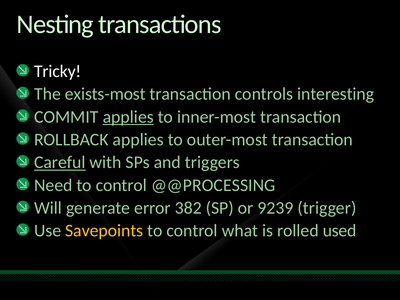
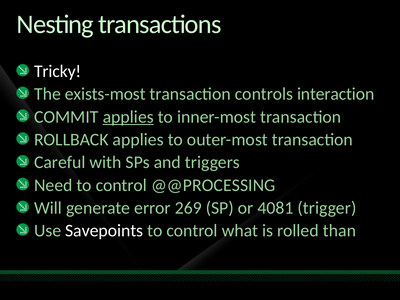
interesting: interesting -> interaction (336, 94)
Careful underline: present -> none (60, 162)
382: 382 -> 269 (188, 208)
9239: 9239 -> 4081 (276, 208)
Savepoints colour: yellow -> white (104, 231)
used: used -> than (340, 231)
